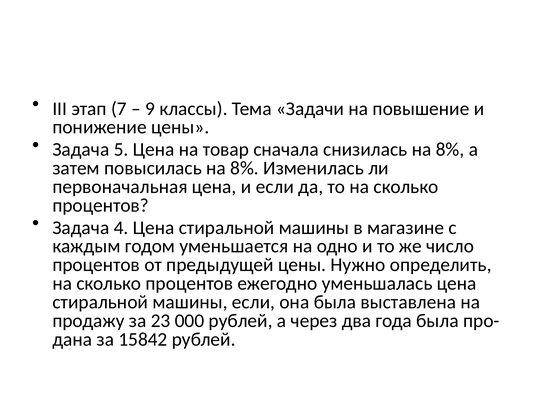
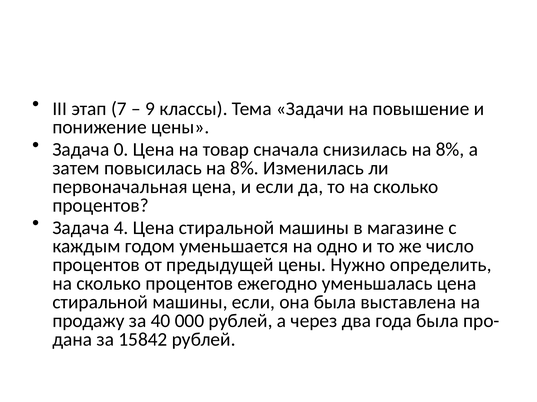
5: 5 -> 0 (121, 150)
23: 23 -> 40 (161, 322)
